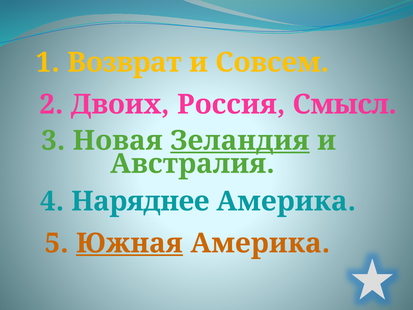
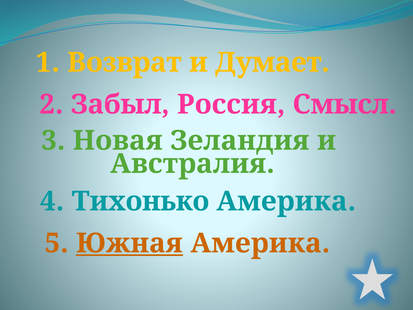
Совсем: Совсем -> Думает (272, 62)
Двоих: Двоих -> Забыл (120, 104)
Зеландия underline: present -> none (240, 141)
Наряднее: Наряднее -> Тихонько (140, 201)
